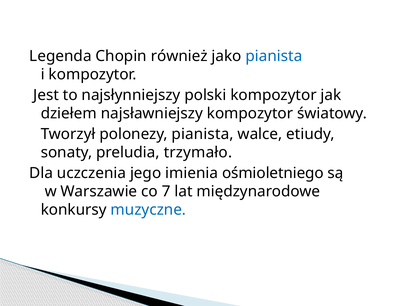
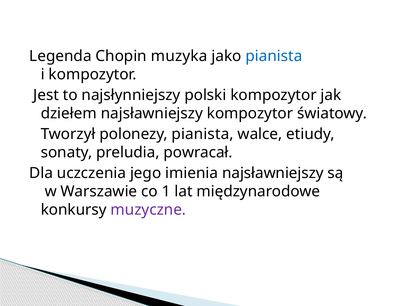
również: również -> muzyka (179, 56)
trzymało: trzymało -> powracał (198, 152)
imienia ośmioletniego: ośmioletniego -> najsławniejszy (273, 173)
7: 7 -> 1 (166, 191)
muzyczne colour: blue -> purple (148, 210)
